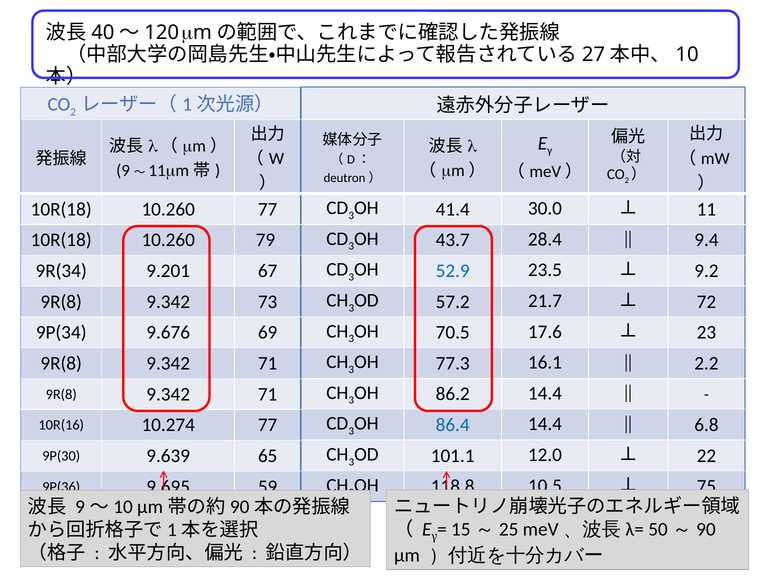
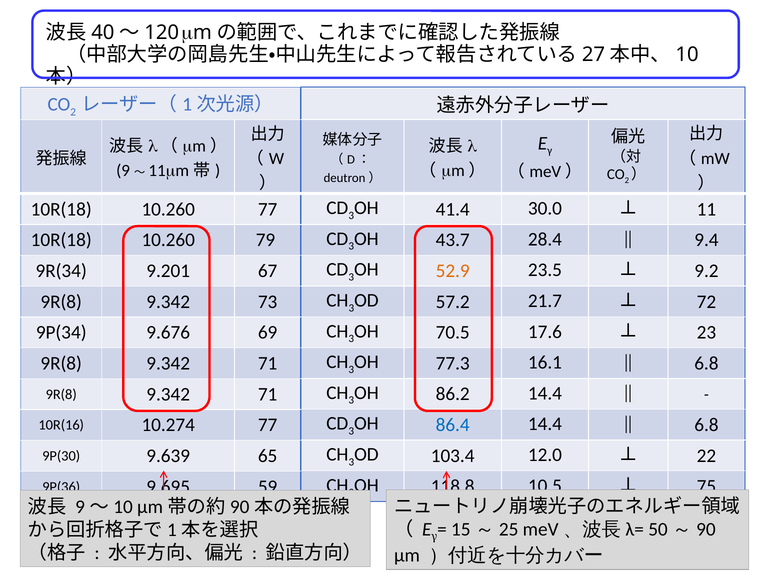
52.9 colour: blue -> orange (453, 271)
2.2: 2.2 -> 6.8 (706, 363)
101.1: 101.1 -> 103.4 (453, 455)
